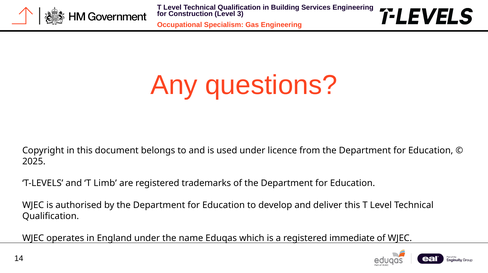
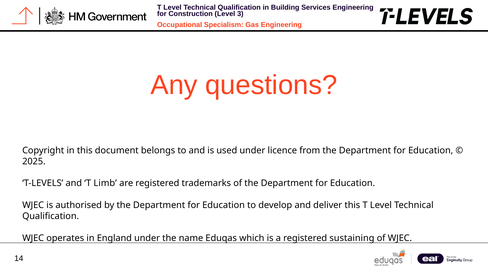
immediate: immediate -> sustaining (352, 238)
